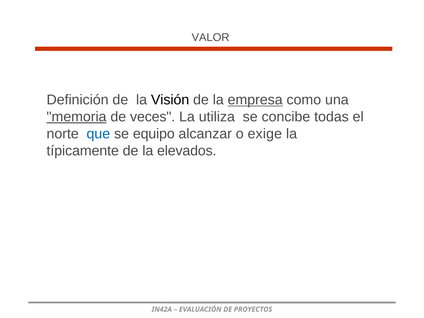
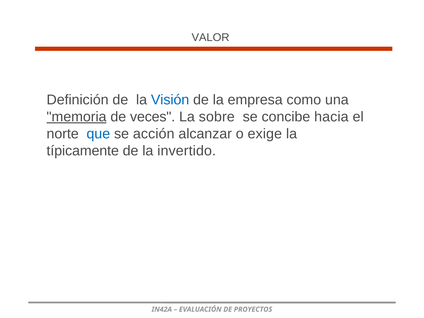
Visión colour: black -> blue (170, 100)
empresa underline: present -> none (255, 100)
utiliza: utiliza -> sobre (217, 117)
todas: todas -> hacia (331, 117)
equipo: equipo -> acción (154, 134)
elevados: elevados -> invertido (187, 151)
